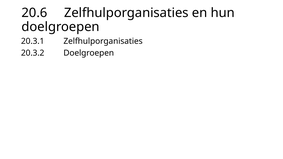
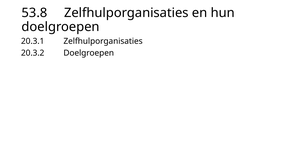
20.6: 20.6 -> 53.8 (34, 13)
